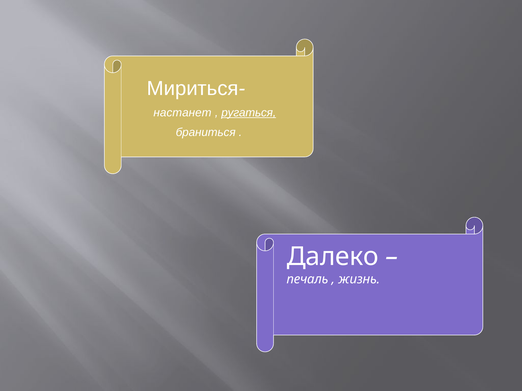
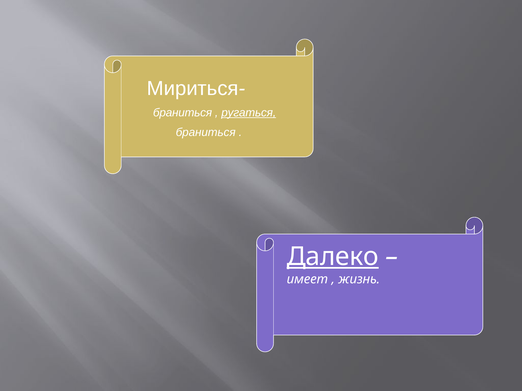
настанет: настанет -> браниться (183, 113)
Далеко underline: none -> present (333, 257)
печаль: печаль -> имеет (307, 279)
